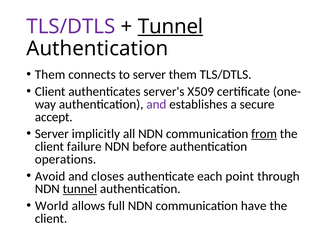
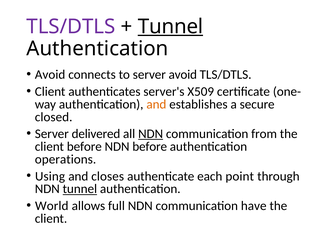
Them: Them -> Avoid (50, 75)
server them: them -> avoid (183, 75)
and colour: purple -> orange (156, 104)
accept: accept -> closed (54, 117)
implicitly: implicitly -> delivered (96, 134)
NDN underline: none -> present (151, 134)
from underline: present -> none (264, 134)
client failure: failure -> before (84, 147)
Avoid: Avoid -> Using (50, 176)
